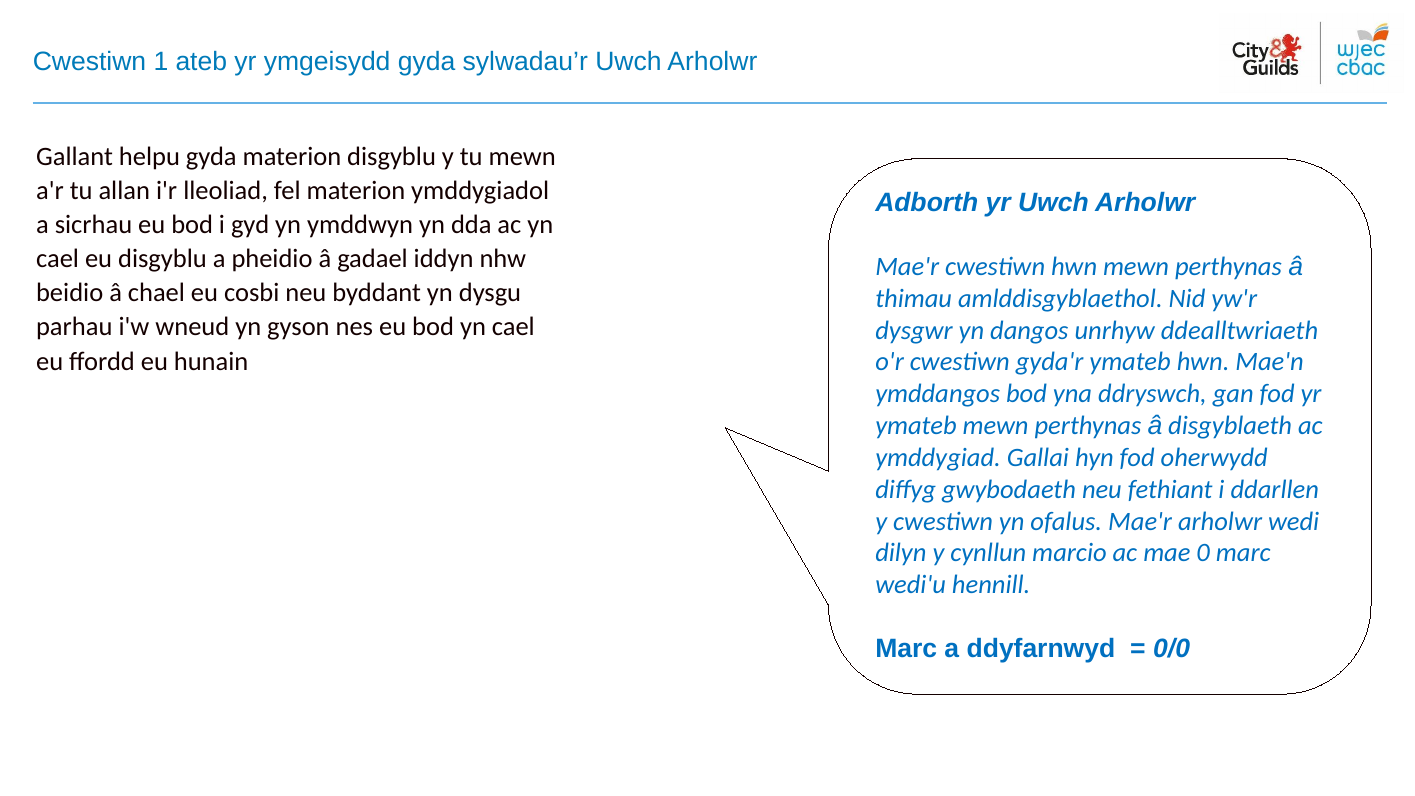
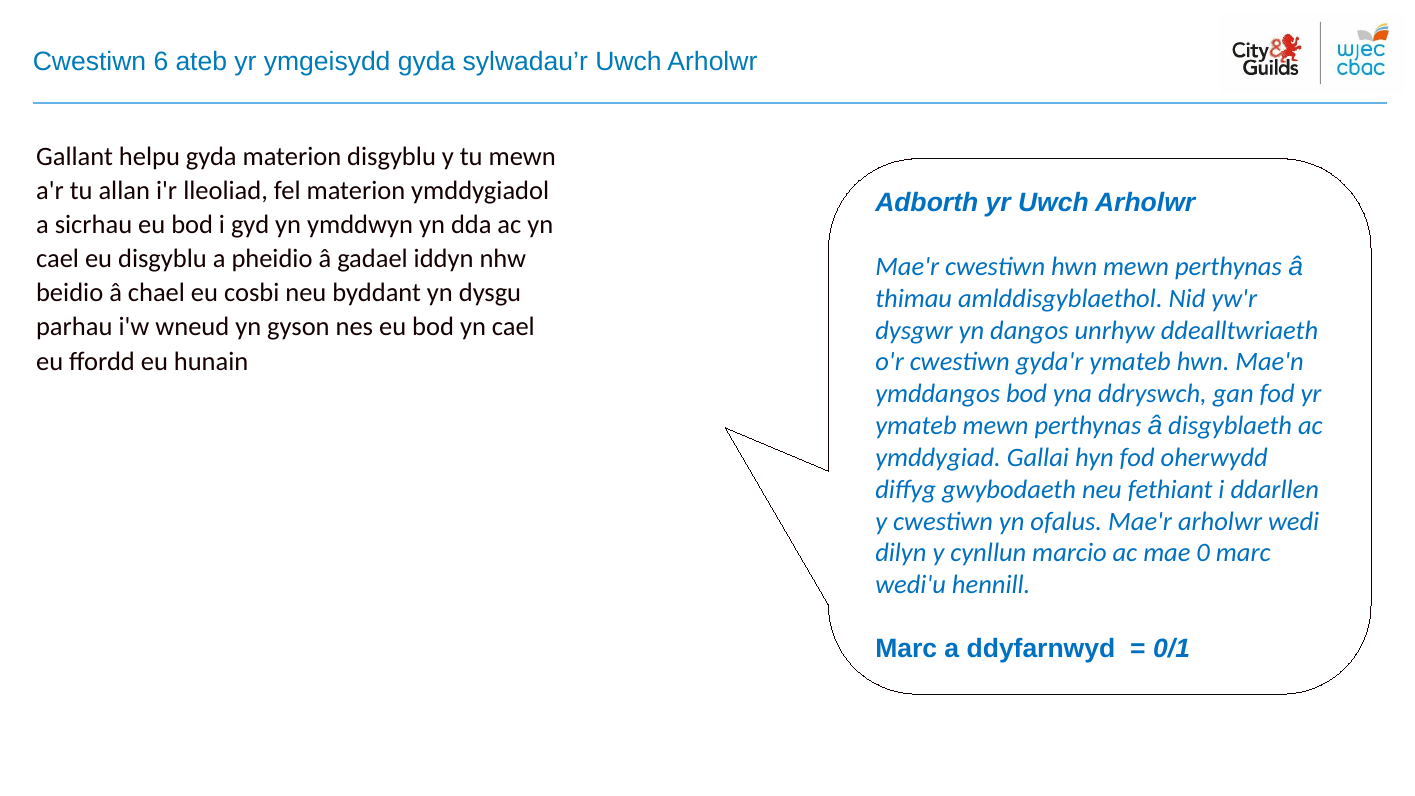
1: 1 -> 6 (161, 62)
0/0: 0/0 -> 0/1 (1172, 649)
